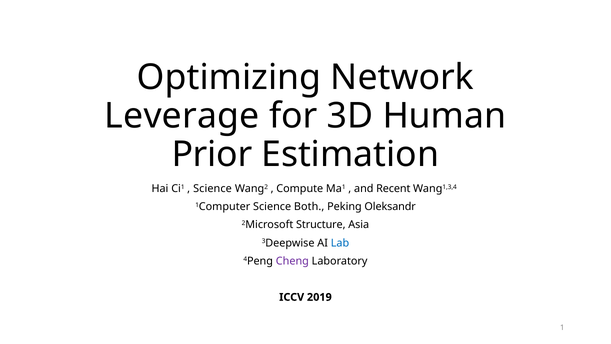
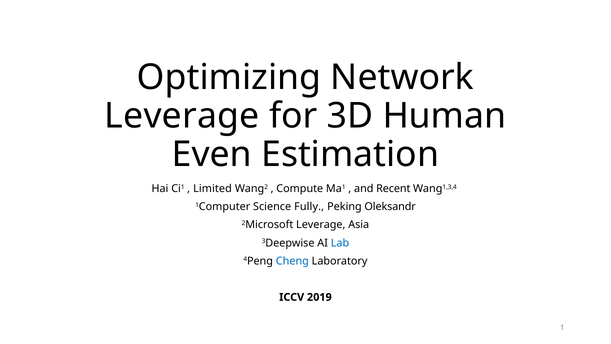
Prior: Prior -> Even (212, 155)
Science: Science -> Limited (212, 189)
Both: Both -> Fully (309, 207)
2Microsoft Structure: Structure -> Leverage (321, 225)
Cheng colour: purple -> blue (292, 261)
